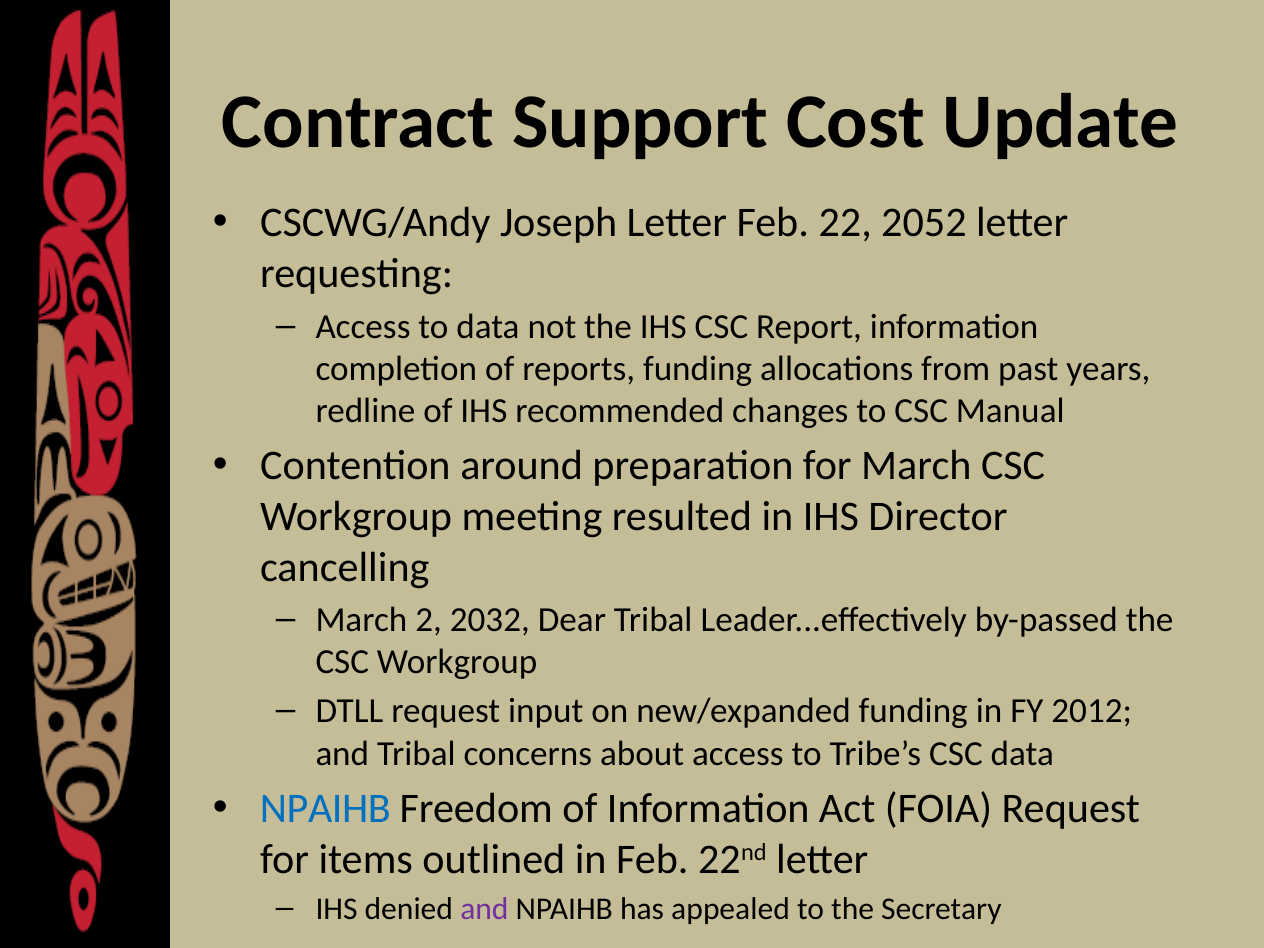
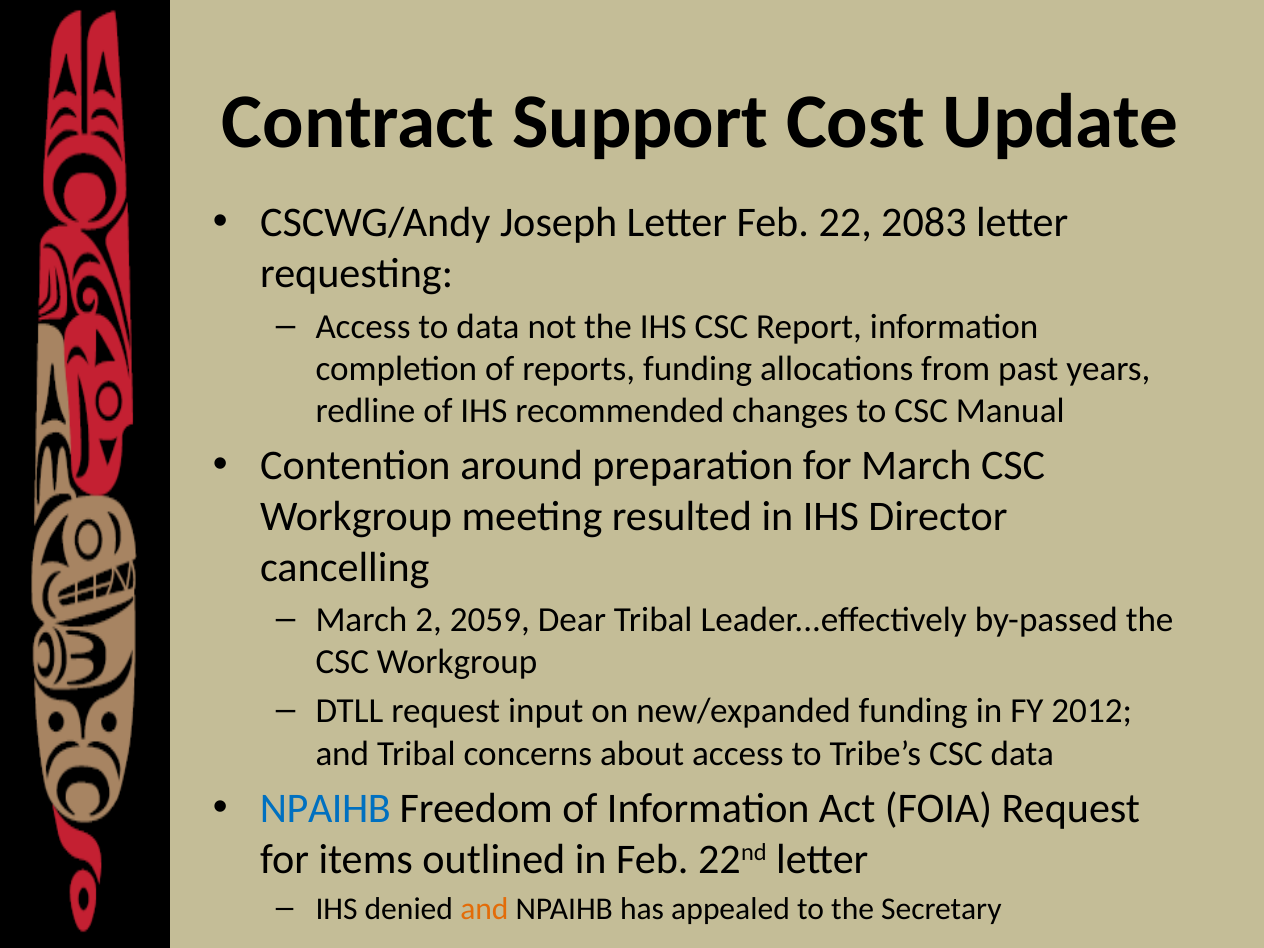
2052: 2052 -> 2083 (924, 223)
2032: 2032 -> 2059 (490, 620)
and colour: purple -> orange (484, 909)
